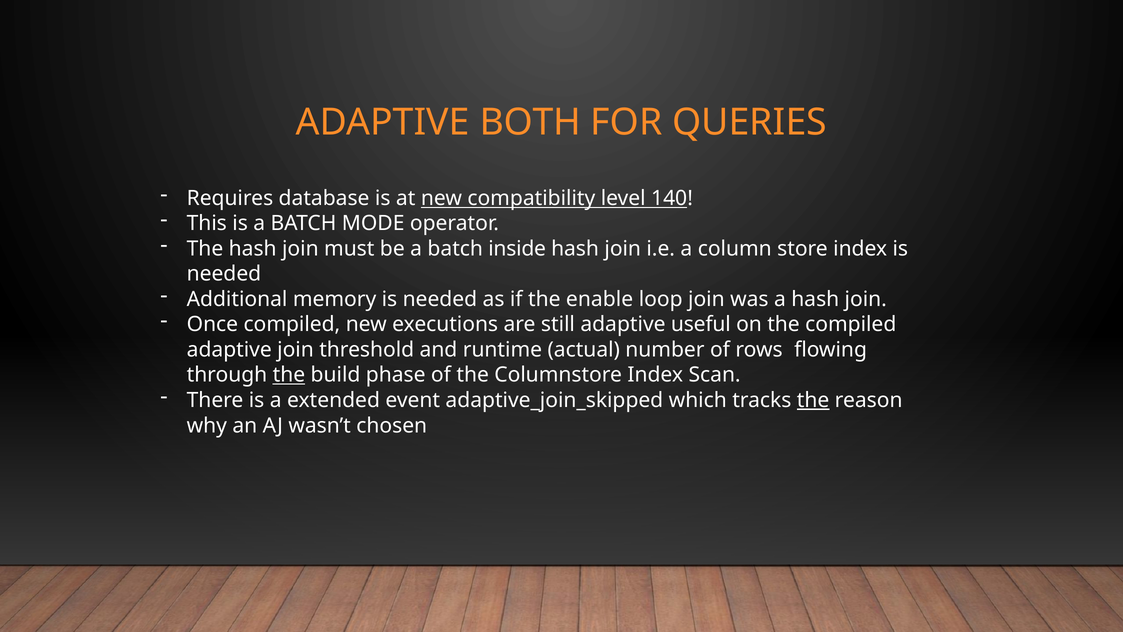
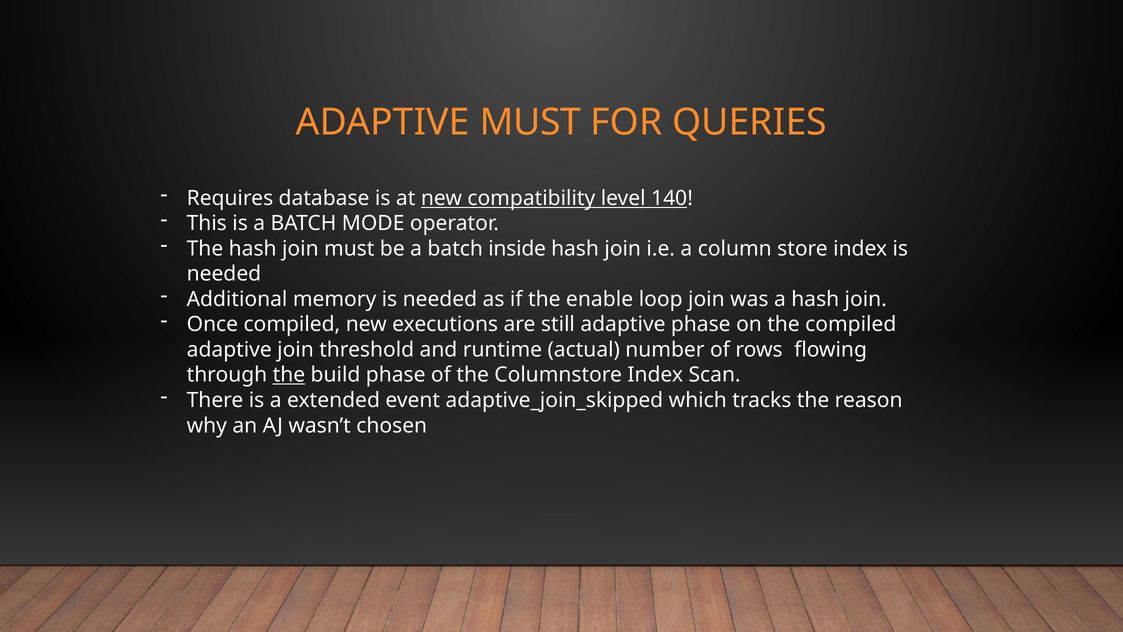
ADAPTIVE BOTH: BOTH -> MUST (530, 122)
adaptive useful: useful -> phase (701, 324)
the underline: present -> none (813, 400)
